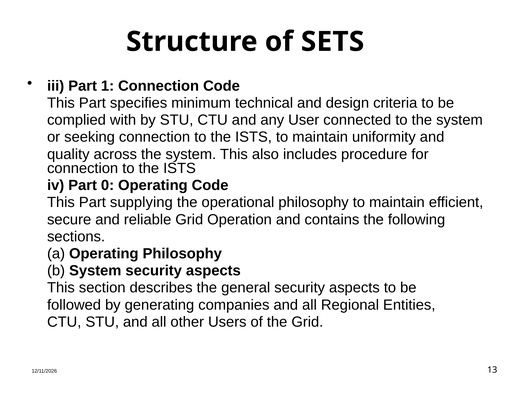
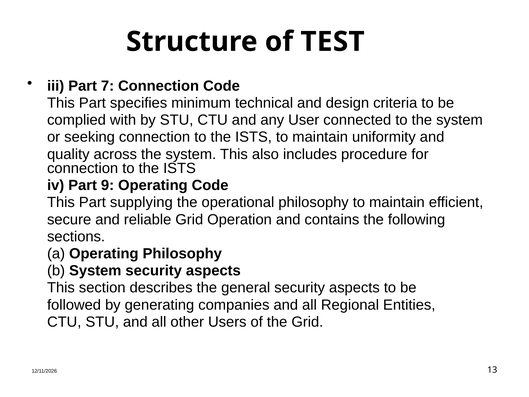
SETS: SETS -> TEST (333, 42)
1: 1 -> 7 (108, 86)
0: 0 -> 9 (108, 185)
